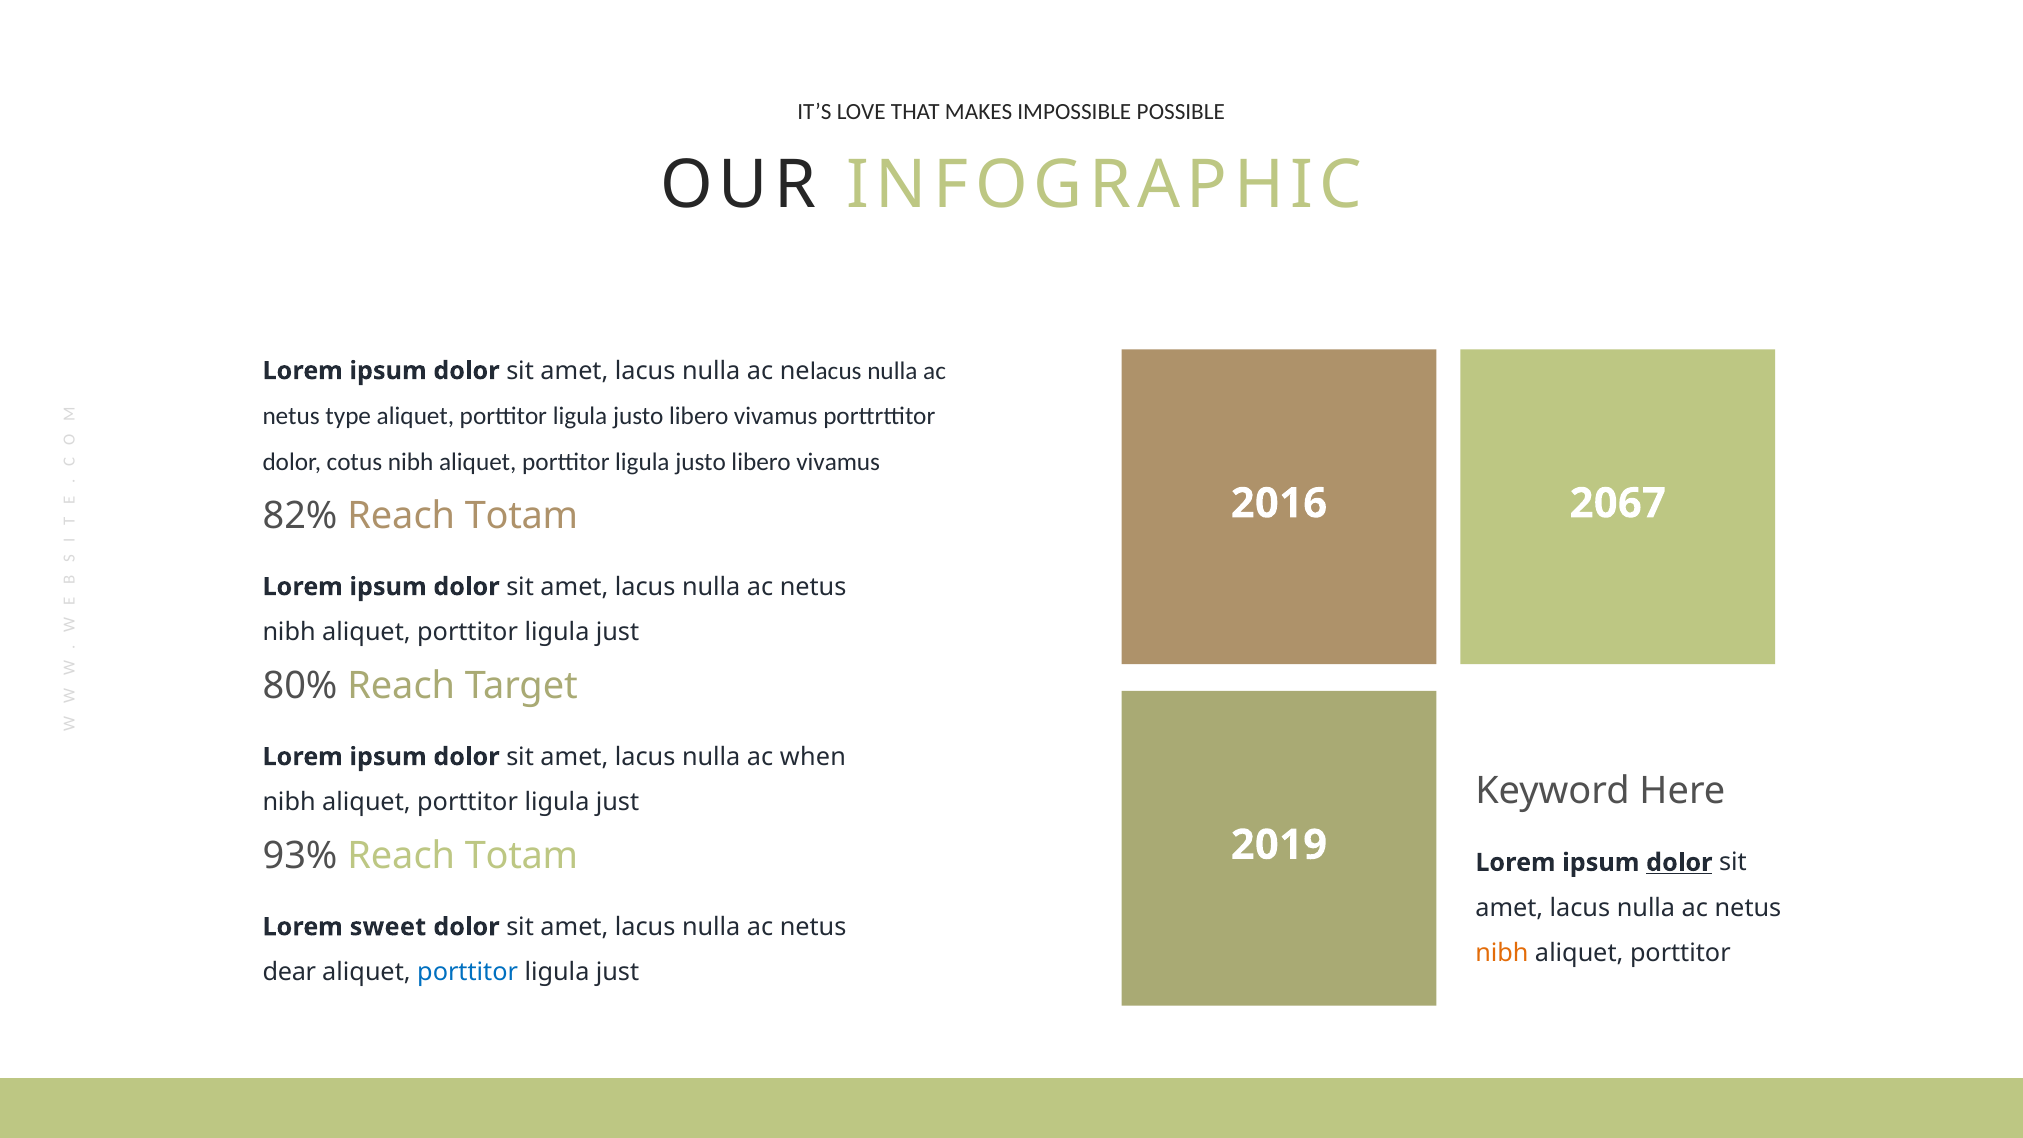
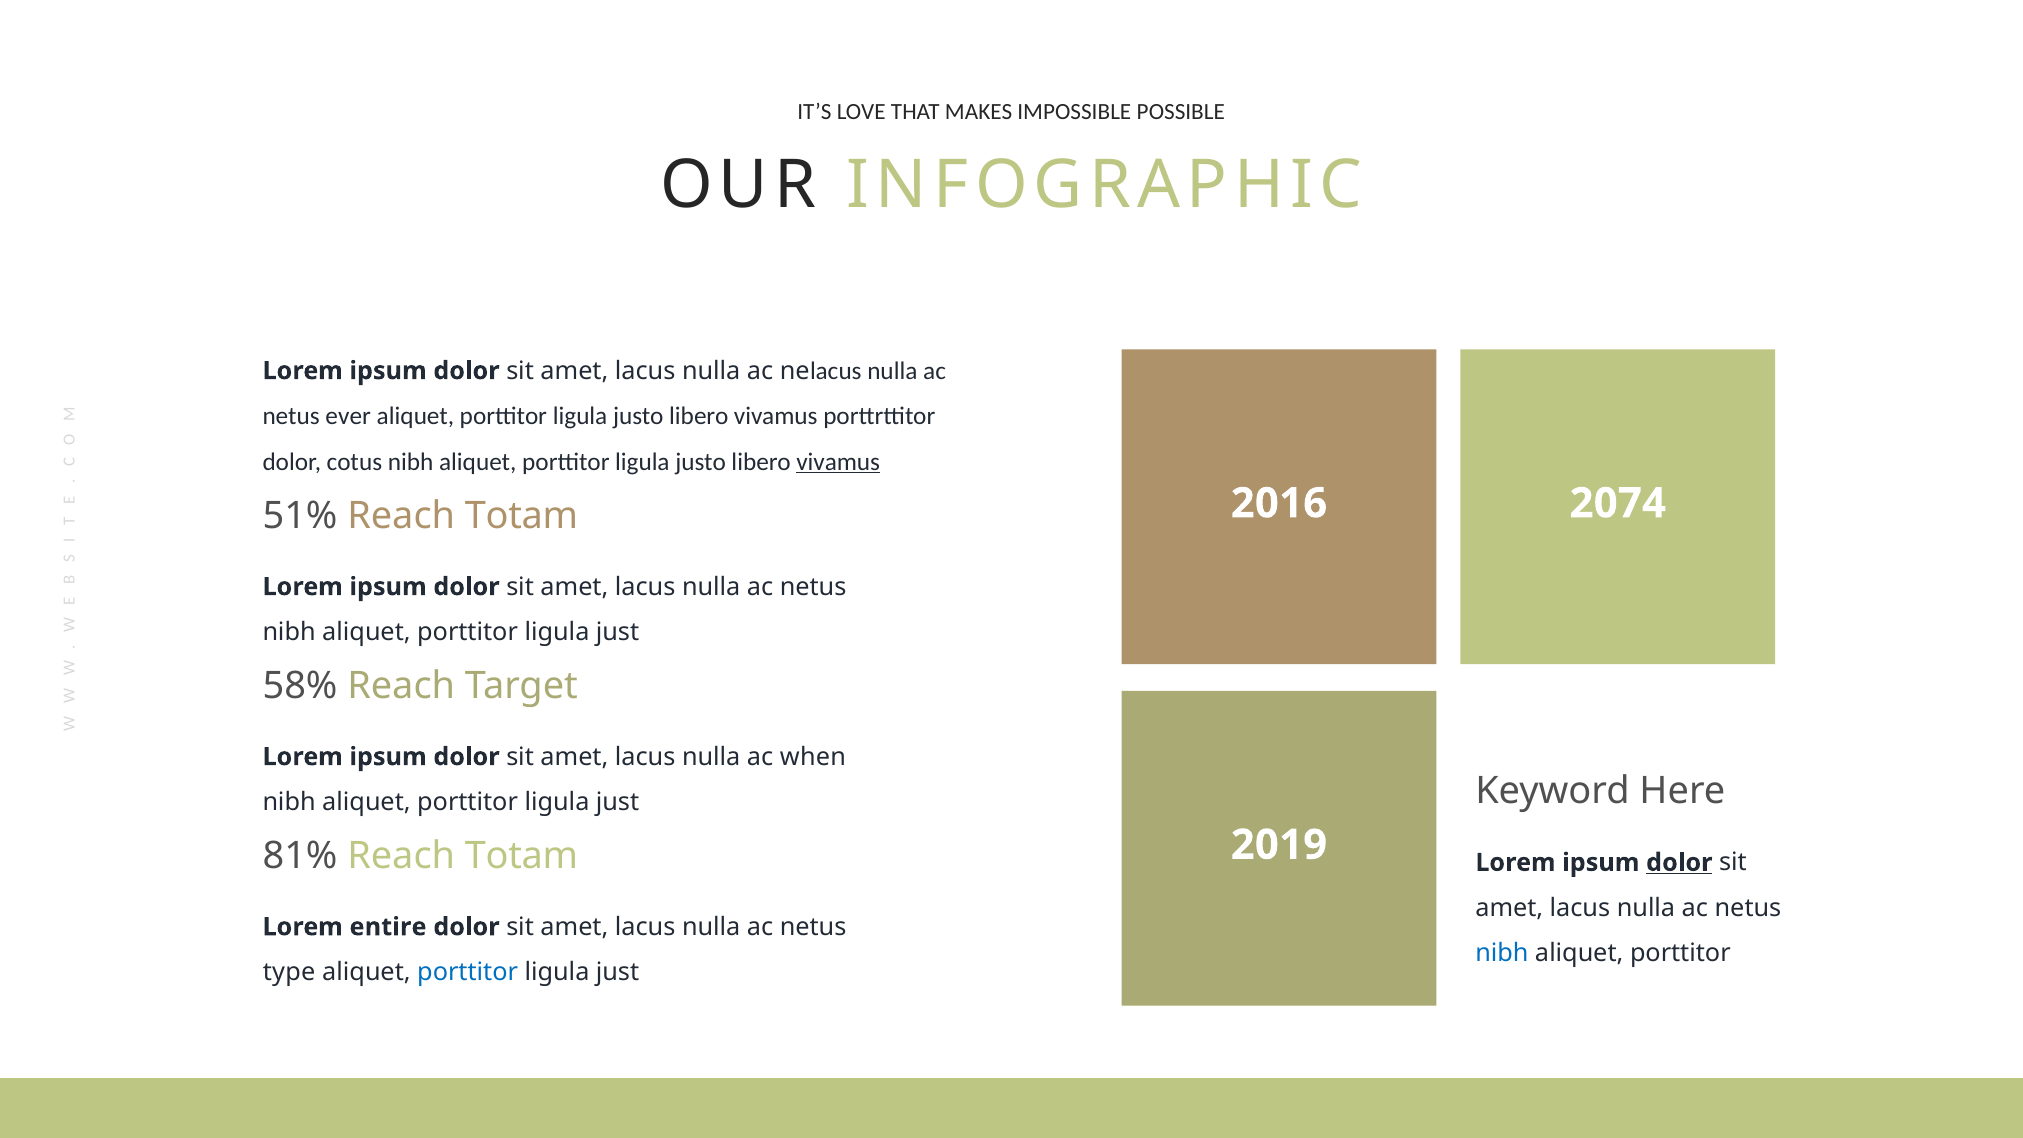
type: type -> ever (348, 416)
vivamus underline: none -> present (838, 462)
2067: 2067 -> 2074 (1618, 503)
82%: 82% -> 51% (300, 516)
80%: 80% -> 58% (300, 686)
93%: 93% -> 81% (300, 856)
sweet: sweet -> entire (388, 927)
nibh colour: orange -> blue (1502, 953)
dear: dear -> type (289, 972)
